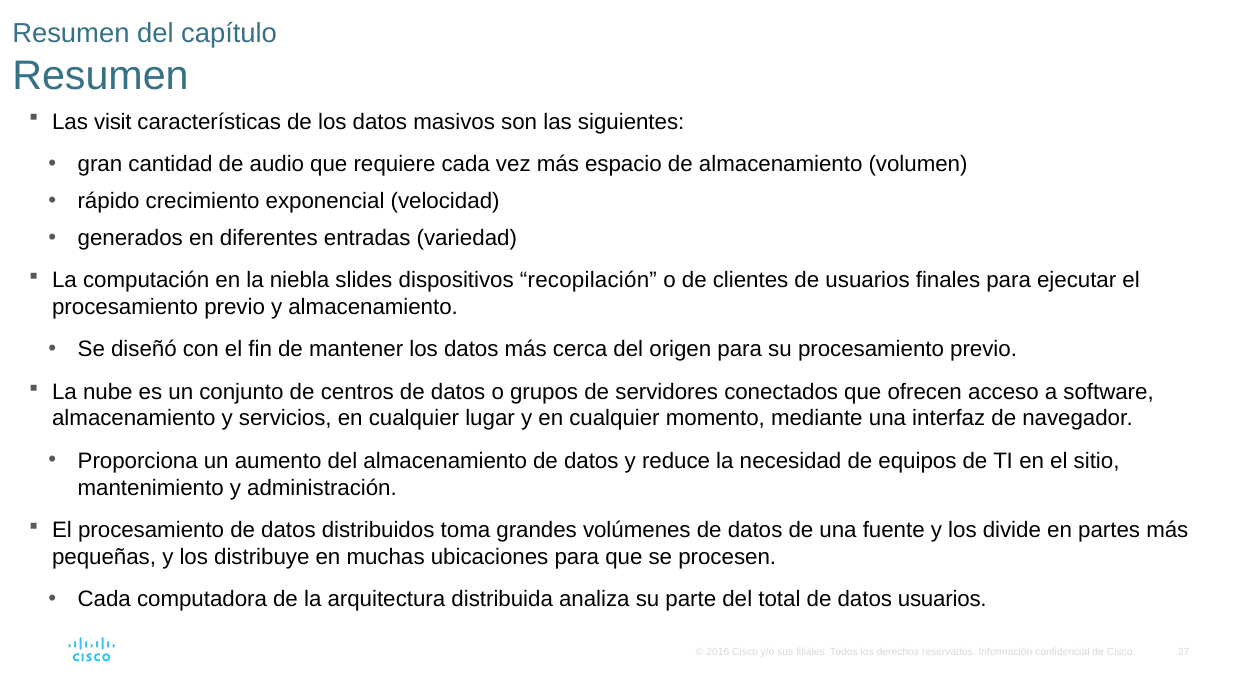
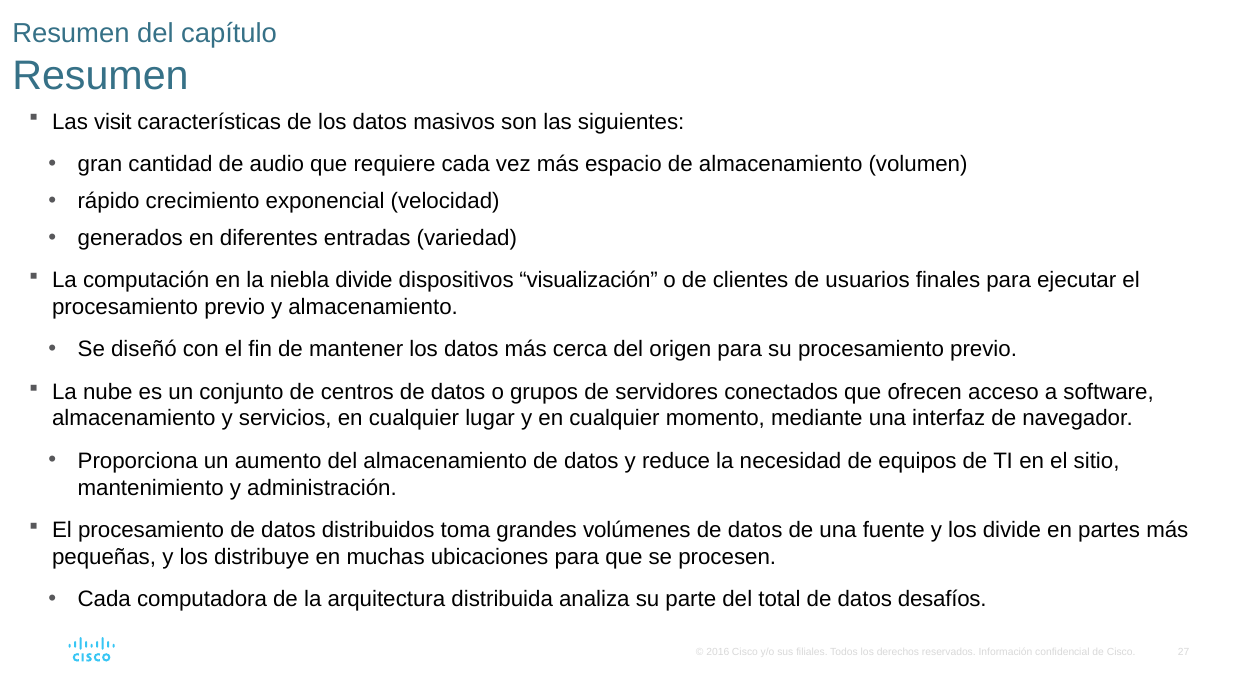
niebla slides: slides -> divide (364, 281)
recopilación: recopilación -> visualización (589, 281)
datos usuarios: usuarios -> desafíos (942, 599)
